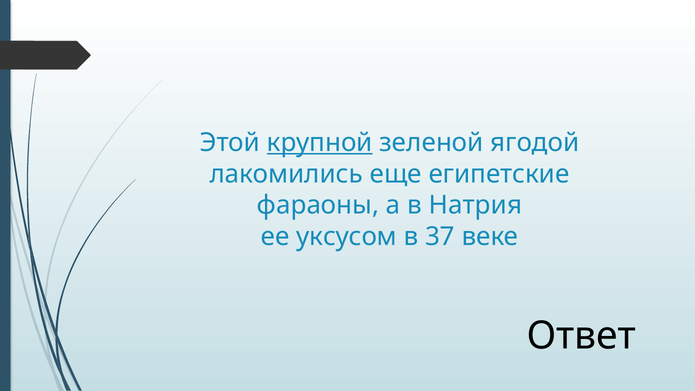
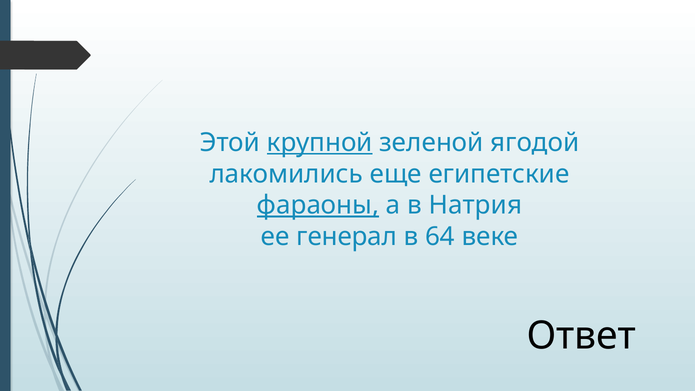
фараоны underline: none -> present (318, 205)
уксусом: уксусом -> генерал (347, 237)
37: 37 -> 64 (440, 237)
